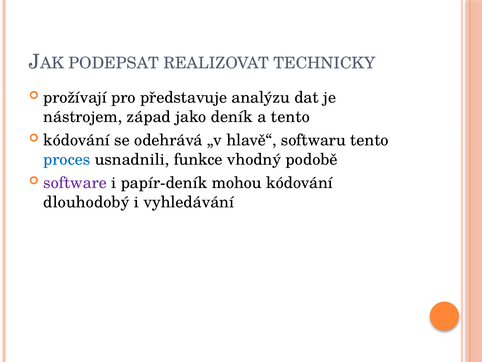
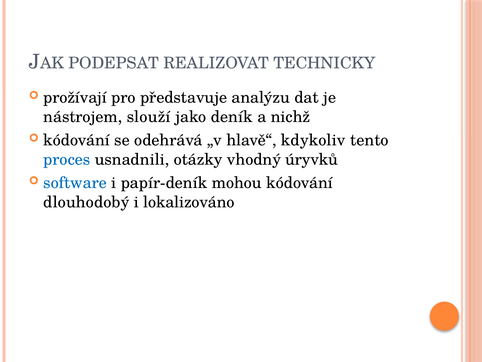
západ: západ -> slouží (149, 117)
a tento: tento -> nichž (291, 117)
softwaru: softwaru -> kdykoliv (313, 140)
funkce: funkce -> otázky (198, 159)
podobě: podobě -> úryvků (312, 159)
software colour: purple -> blue (75, 183)
vyhledávání: vyhledávání -> lokalizováno (189, 202)
